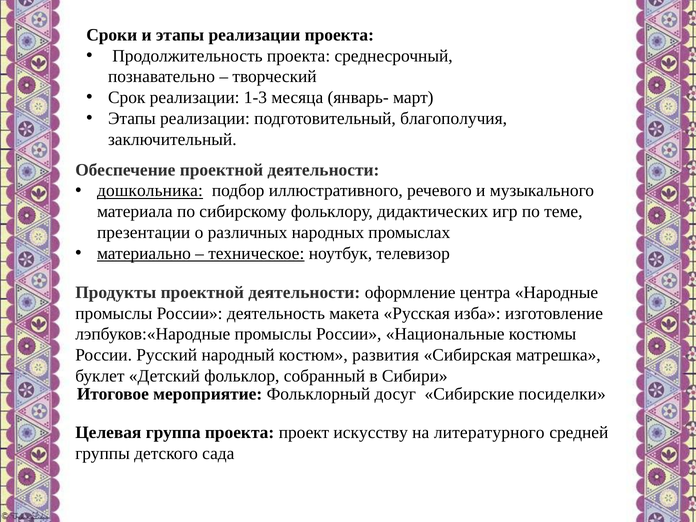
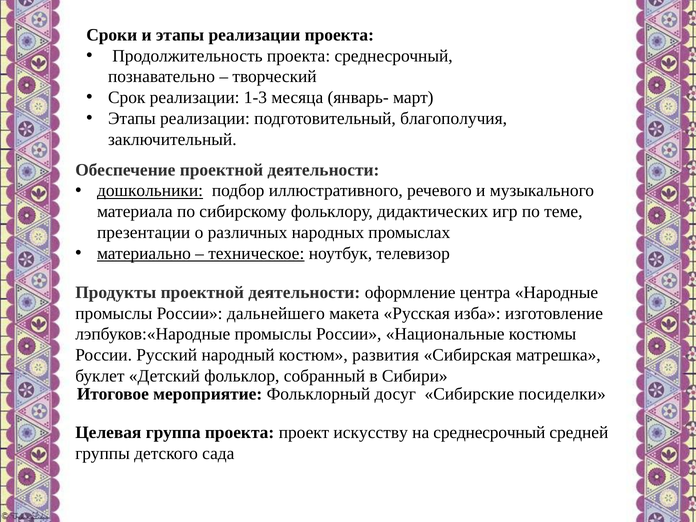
дошкольника: дошкольника -> дошкольники (150, 191)
деятельность: деятельность -> дальнейшего (276, 313)
на литературного: литературного -> среднесрочный (489, 432)
